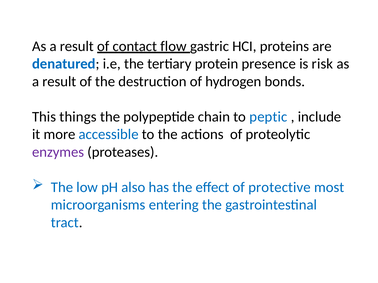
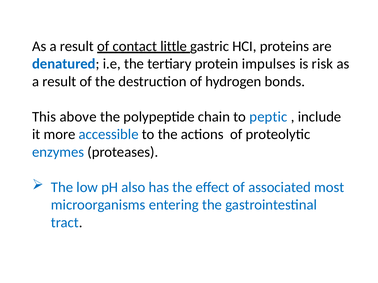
flow: flow -> little (174, 46)
presence: presence -> impulses (269, 64)
things: things -> above (78, 117)
enzymes colour: purple -> blue (58, 152)
protective: protective -> associated (280, 188)
